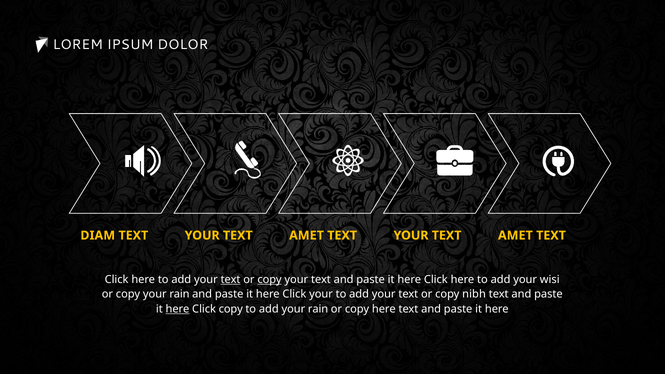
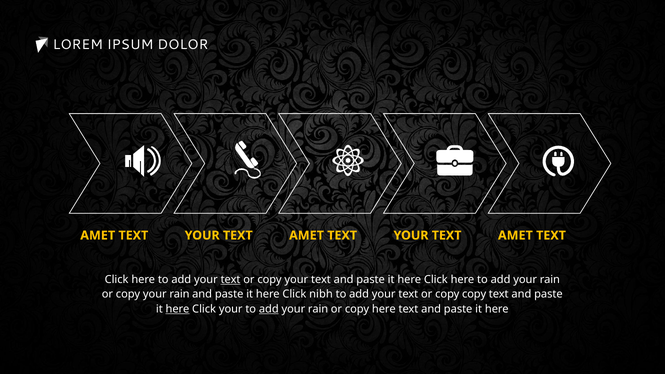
DIAM: DIAM -> AMET (98, 235)
copy underline: present -> none (270, 280)
wisi: wisi -> rain (550, 280)
Click your: your -> nibh (321, 294)
copy nibh: nibh -> copy (474, 294)
Click copy: copy -> your (231, 309)
add underline: none -> present (269, 309)
